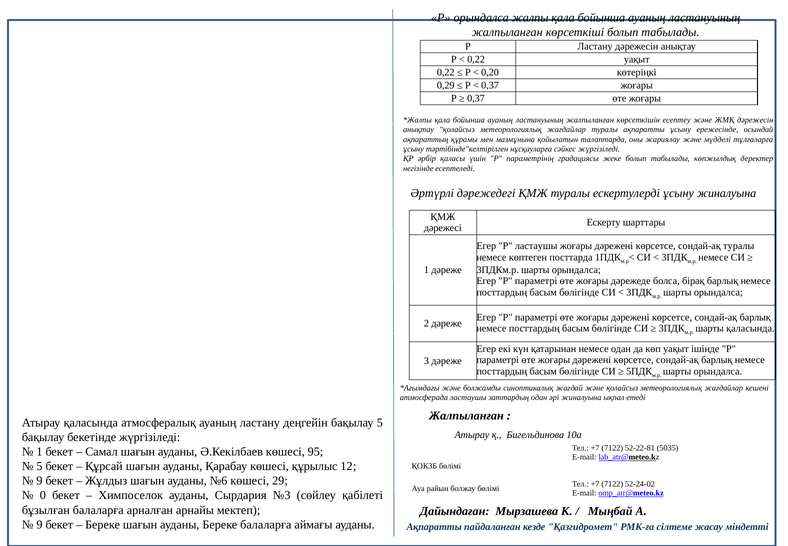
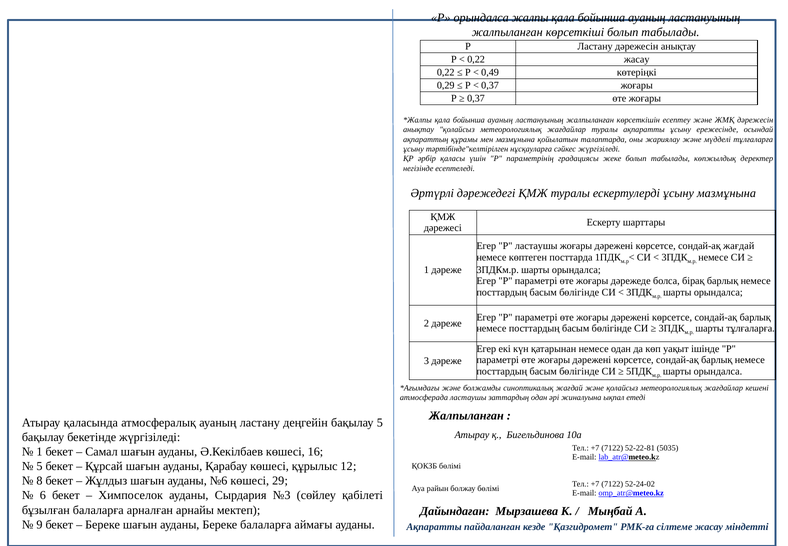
0,22 уақыт: уақыт -> жасау (637, 59)
0,20: 0,20 -> 0,49 (490, 73)
ұсыну жиналуына: жиналуына -> мазмұнына (726, 193)
сондай-ақ туралы: туралы -> жағдай (739, 246)
шарты қаласында: қаласында -> тұлғаларға (750, 328)
95: 95 -> 16 (315, 451)
9: 9 -> 8 (39, 481)
0: 0 -> 6 (43, 495)
